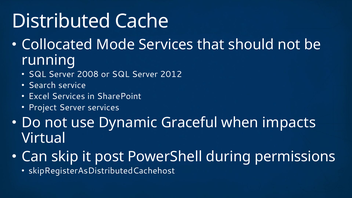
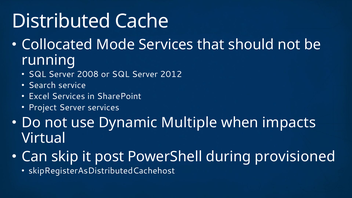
Graceful: Graceful -> Multiple (189, 123)
permissions: permissions -> provisioned (295, 157)
